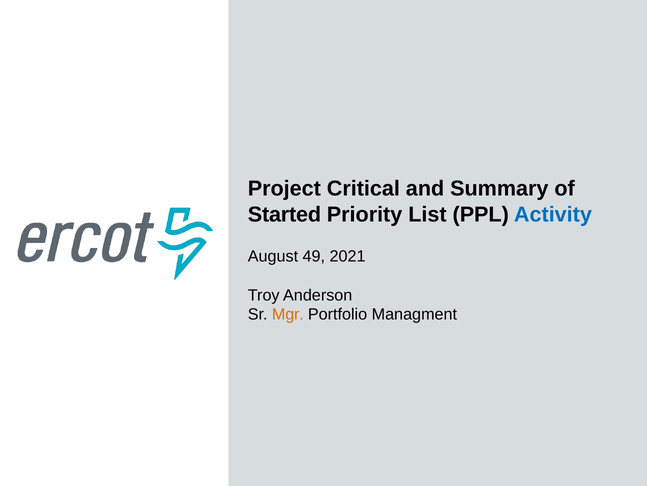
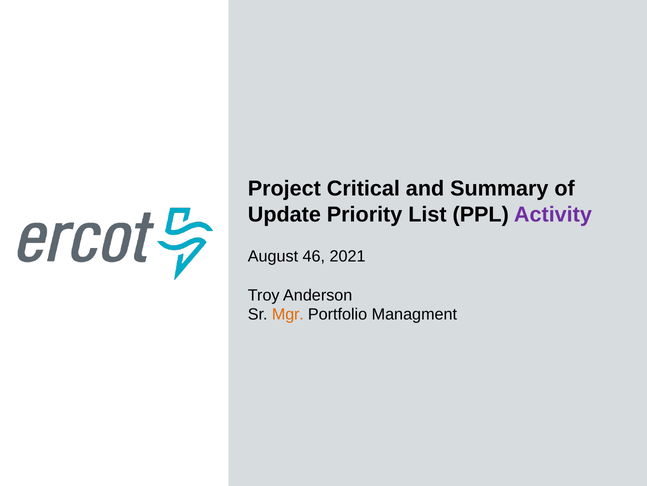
Started: Started -> Update (284, 214)
Activity colour: blue -> purple (553, 214)
49: 49 -> 46 (314, 256)
